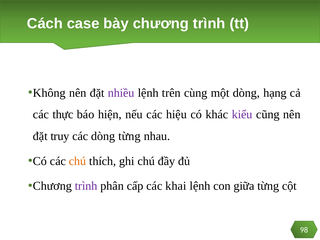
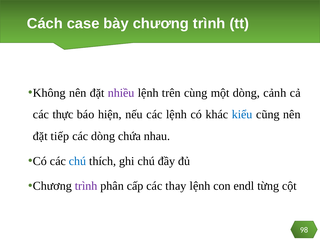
hạng: hạng -> cảnh (275, 93)
các hiệu: hiệu -> lệnh (176, 114)
kiểu colour: purple -> blue (242, 114)
truy: truy -> tiếp (60, 136)
dòng từng: từng -> chứa (130, 136)
chú colour: orange -> blue (78, 161)
khai: khai -> thay (176, 186)
giữa: giữa -> endl (244, 186)
